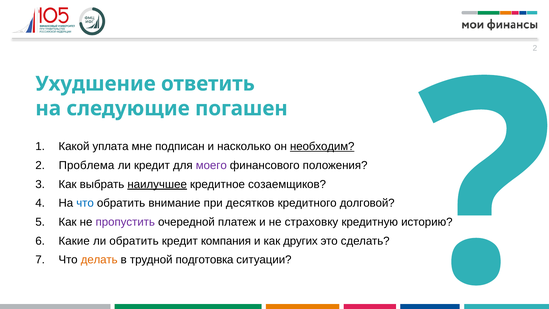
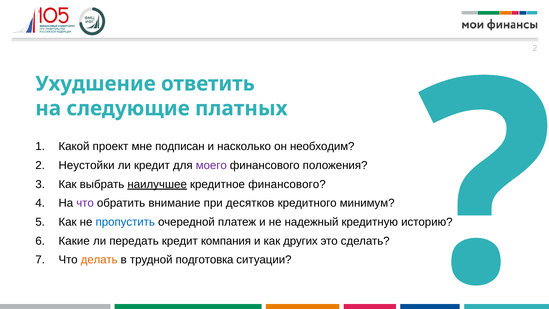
погашен: погашен -> платных (241, 108)
уплата: уплата -> проект (110, 146)
необходим underline: present -> none (322, 146)
Проблема: Проблема -> Неустойки (87, 165)
кредитное созаемщиков: созаемщиков -> финансового (287, 184)
что colour: blue -> purple (85, 203)
долговой: долговой -> минимум (367, 203)
пропустить colour: purple -> blue (125, 222)
страховку: страховку -> надежный (312, 222)
ли обратить: обратить -> передать (134, 241)
